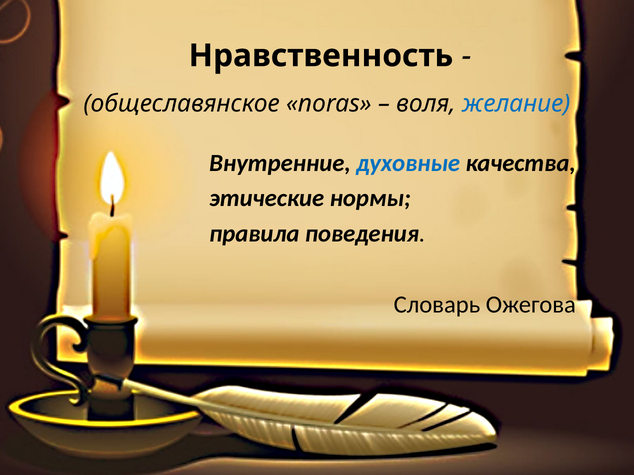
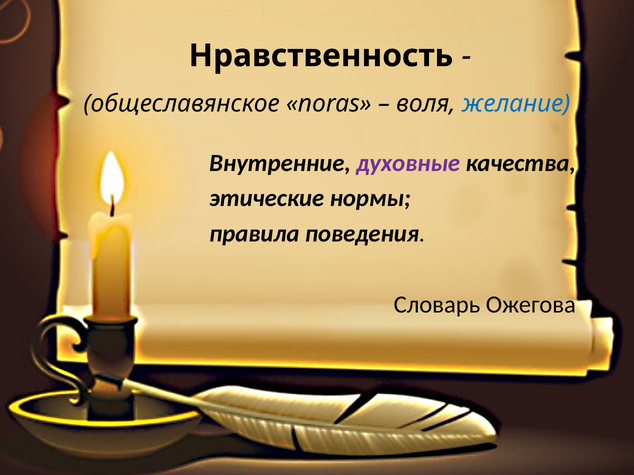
духовные colour: blue -> purple (408, 163)
